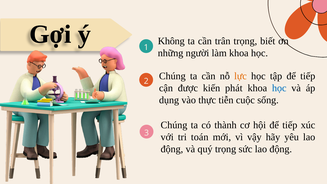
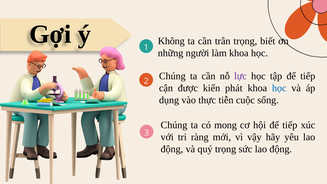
lực colour: orange -> purple (240, 76)
thành: thành -> mong (226, 125)
toán: toán -> ràng (200, 137)
